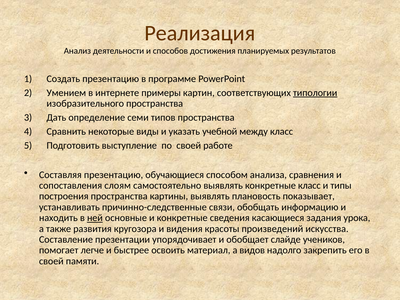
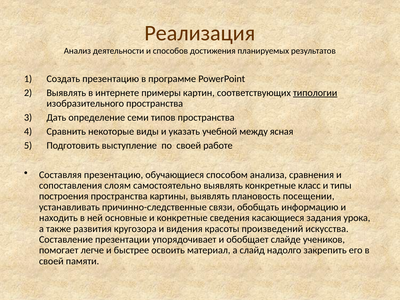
Умением: Умением -> Выявлять (66, 93)
между класс: класс -> ясная (282, 132)
показывает: показывает -> посещении (309, 196)
ней underline: present -> none (95, 218)
видов: видов -> слайд (252, 250)
